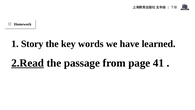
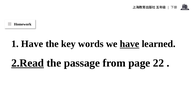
1 Story: Story -> Have (32, 44)
have underline: none -> present (130, 44)
41: 41 -> 22 (158, 63)
